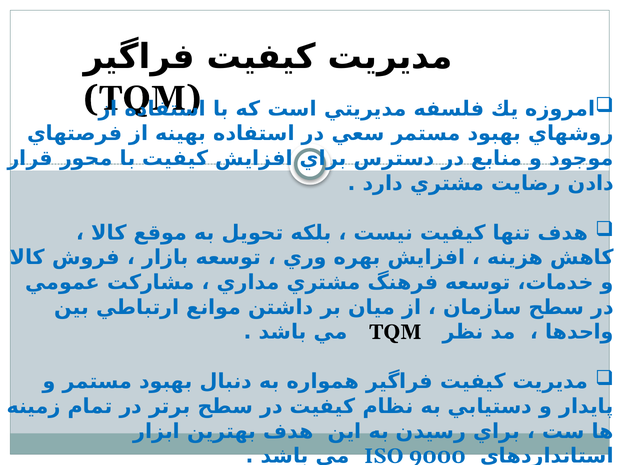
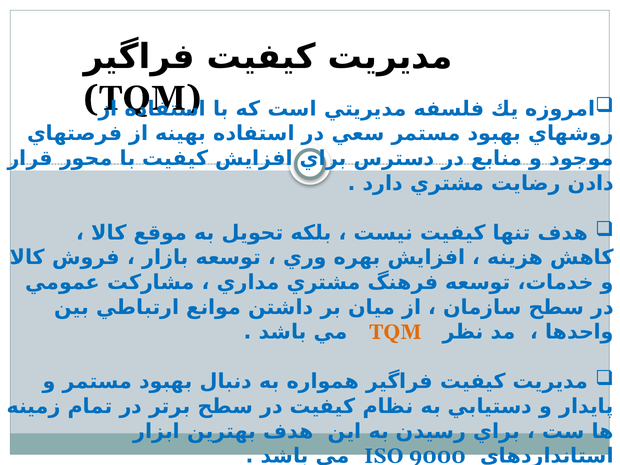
TQM colour: black -> orange (395, 332)
